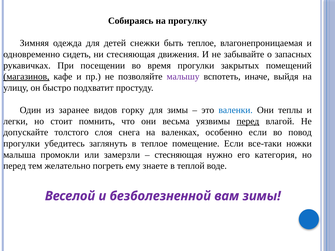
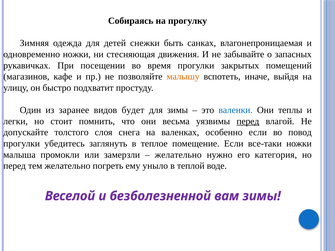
быть теплое: теплое -> санках (202, 43)
одновременно сидеть: сидеть -> ножки (77, 54)
магазинов underline: present -> none (26, 77)
малышу colour: purple -> orange (183, 77)
горку: горку -> будет (133, 110)
стесняющая: стесняющая -> желательно (178, 155)
знаете: знаете -> уныло (155, 166)
